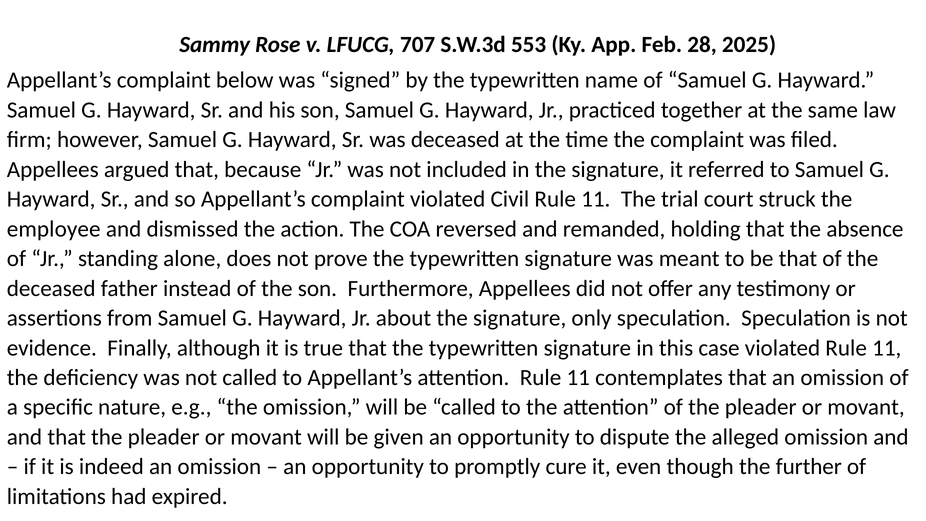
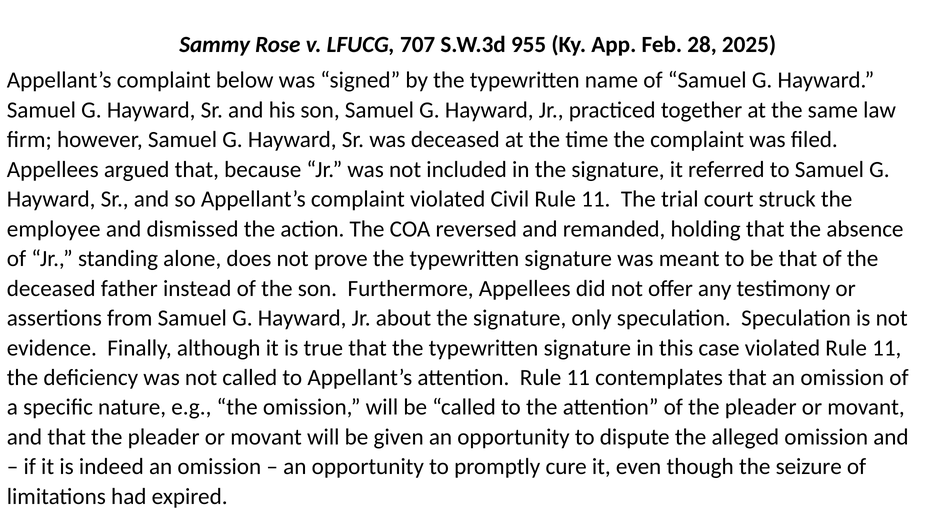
553: 553 -> 955 (529, 45)
further: further -> seizure (809, 467)
